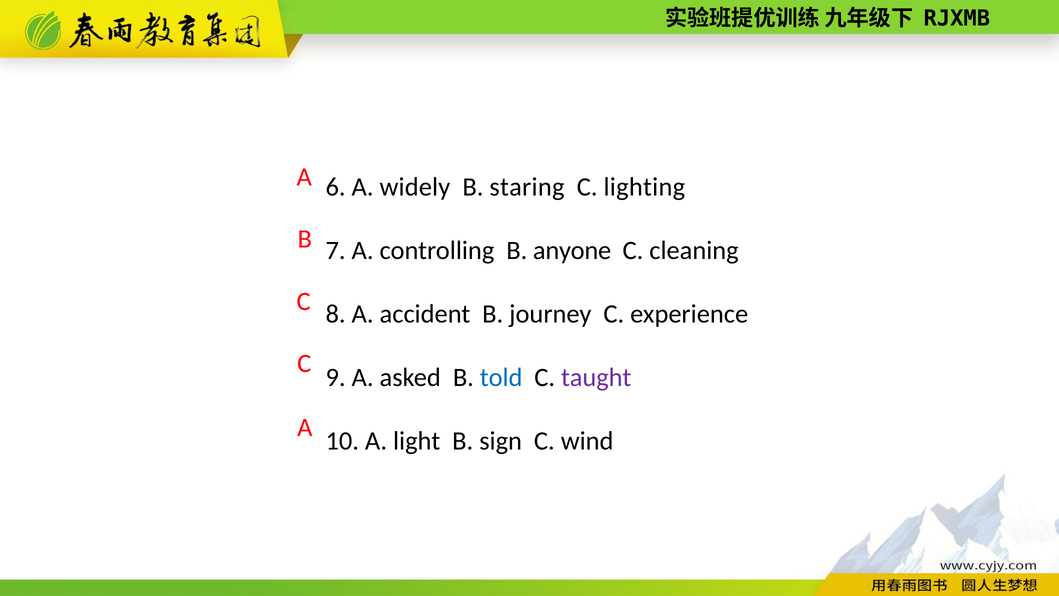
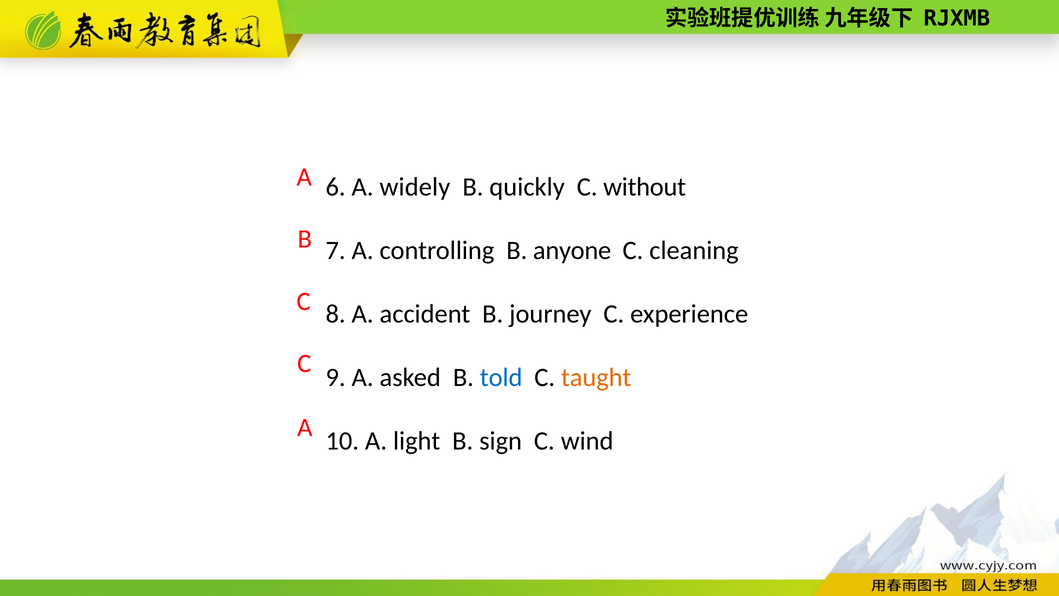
staring: staring -> quickly (527, 187)
lighting: lighting -> without (645, 187)
taught colour: purple -> orange (596, 377)
